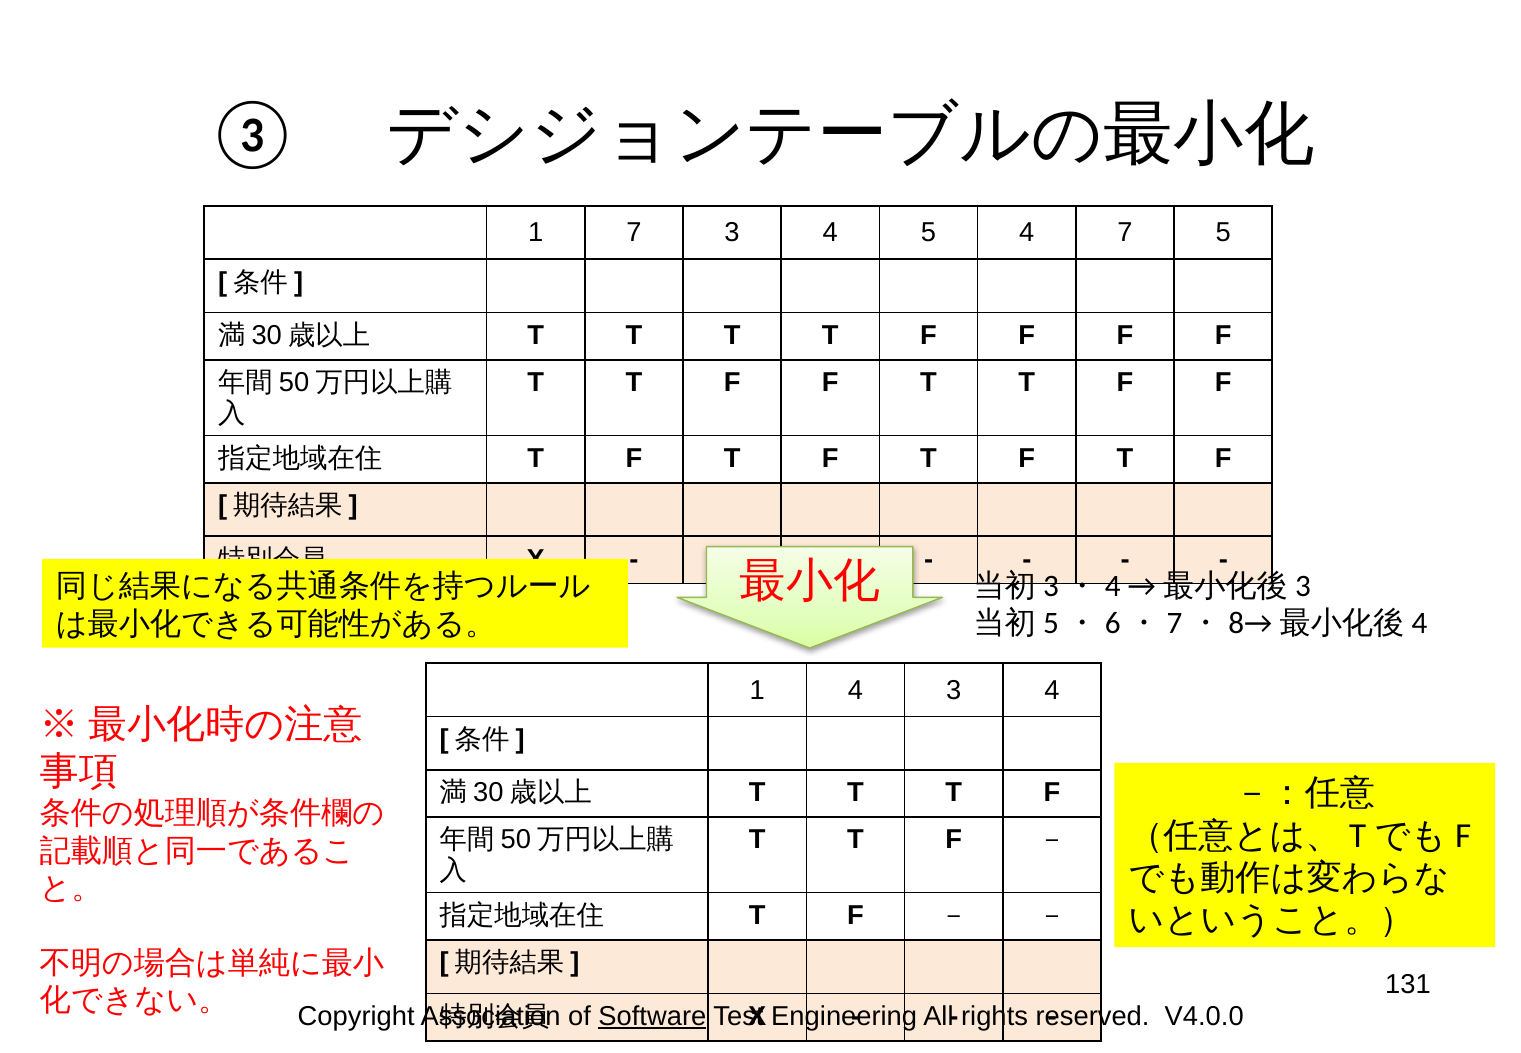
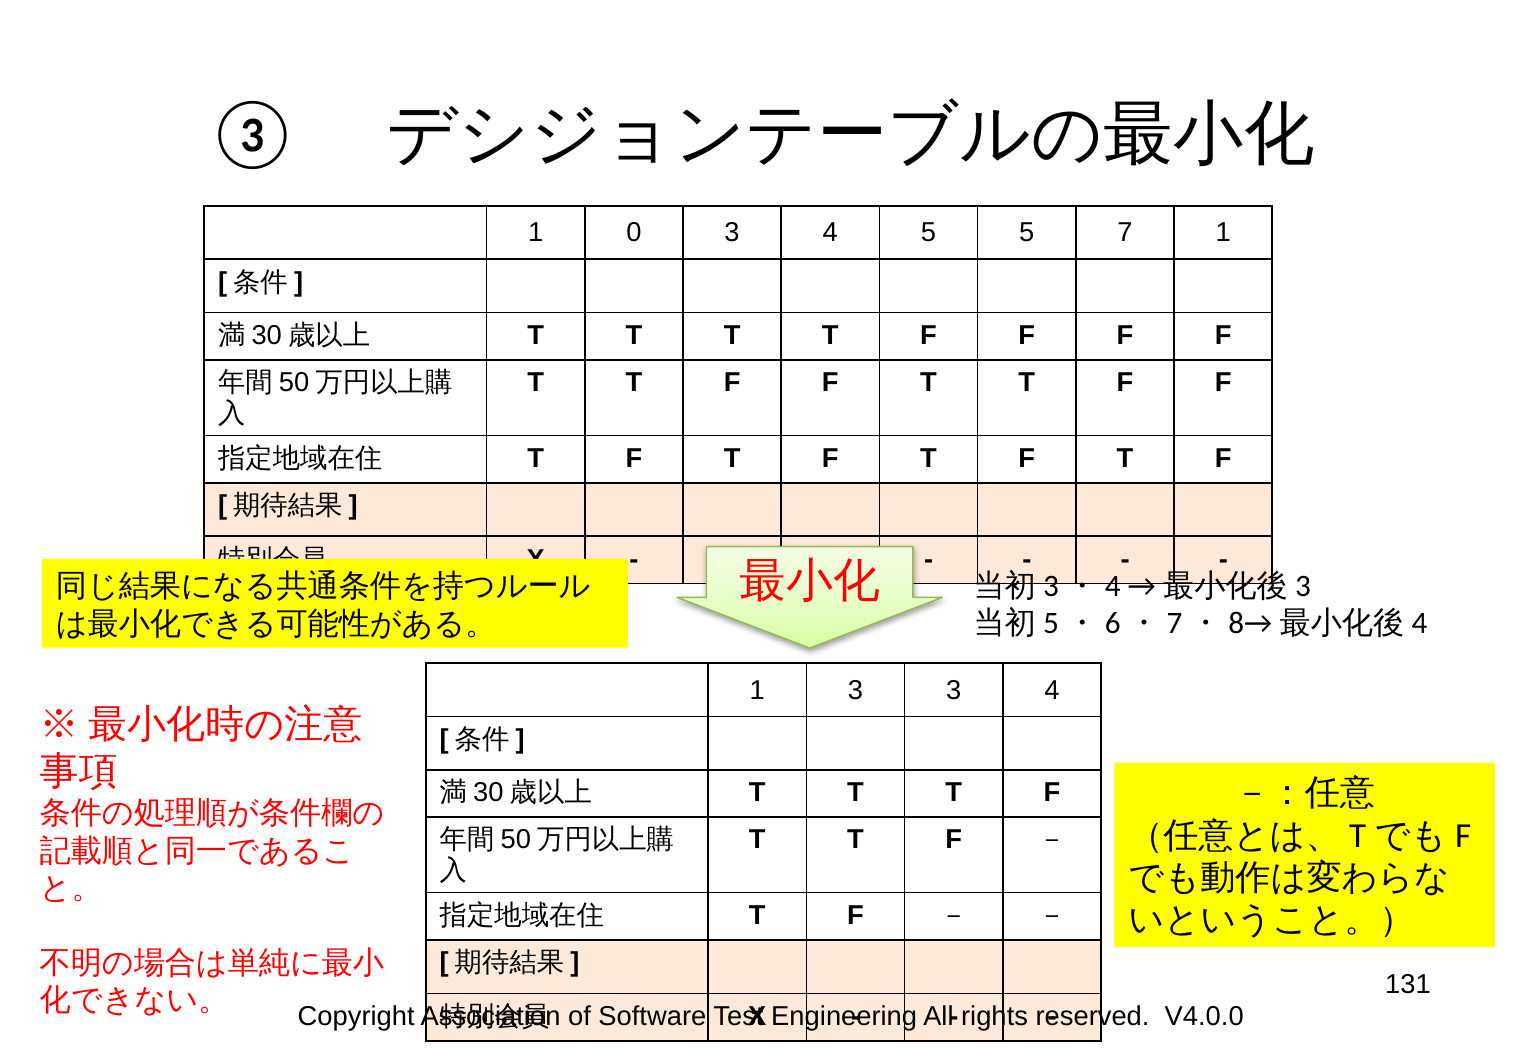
1 7: 7 -> 0 (634, 233)
5 4: 4 -> 5 (1027, 233)
7 5: 5 -> 1 (1223, 233)
1 4: 4 -> 3 (856, 690)
Software underline: present -> none (652, 1016)
